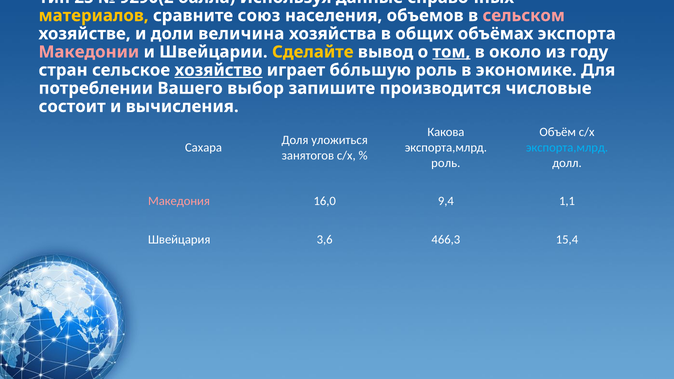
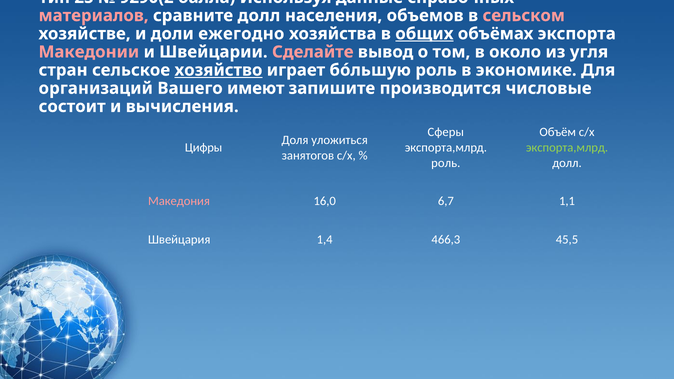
материалов colour: yellow -> pink (94, 16)
сравните союз: союз -> долл (259, 16)
величина: величина -> ежегодно (241, 34)
общих underline: none -> present (424, 34)
Сделайте colour: yellow -> pink (313, 52)
том underline: present -> none (451, 52)
году: году -> угля (589, 52)
потреблении: потреблении -> организаций (96, 88)
выбор: выбор -> имеют (256, 88)
Какова: Какова -> Сферы (446, 132)
Сахара: Сахара -> Цифры (204, 148)
экспорта,млрд colour: light blue -> light green (567, 148)
9,4: 9,4 -> 6,7 (446, 201)
3,6: 3,6 -> 1,4 (325, 240)
15,4: 15,4 -> 45,5 (567, 240)
